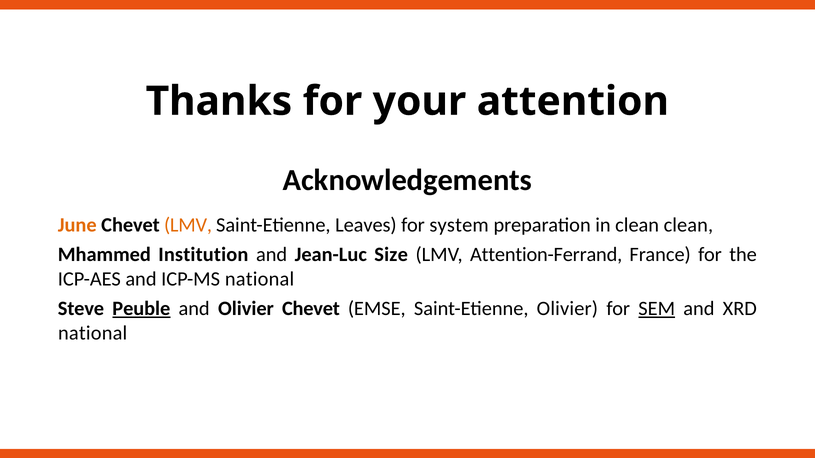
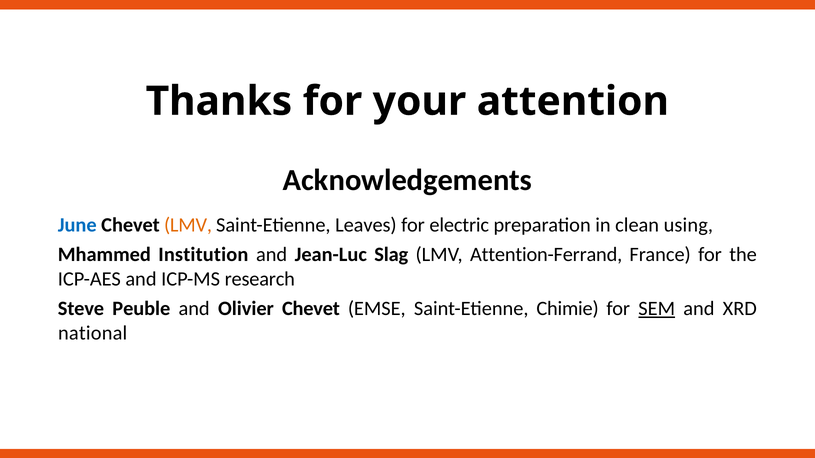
June colour: orange -> blue (77, 225)
system: system -> electric (459, 225)
clean clean: clean -> using (688, 225)
Size: Size -> Slag (391, 255)
ICP-MS national: national -> research (260, 279)
Peuble underline: present -> none (141, 309)
Saint-Etienne Olivier: Olivier -> Chimie (568, 309)
